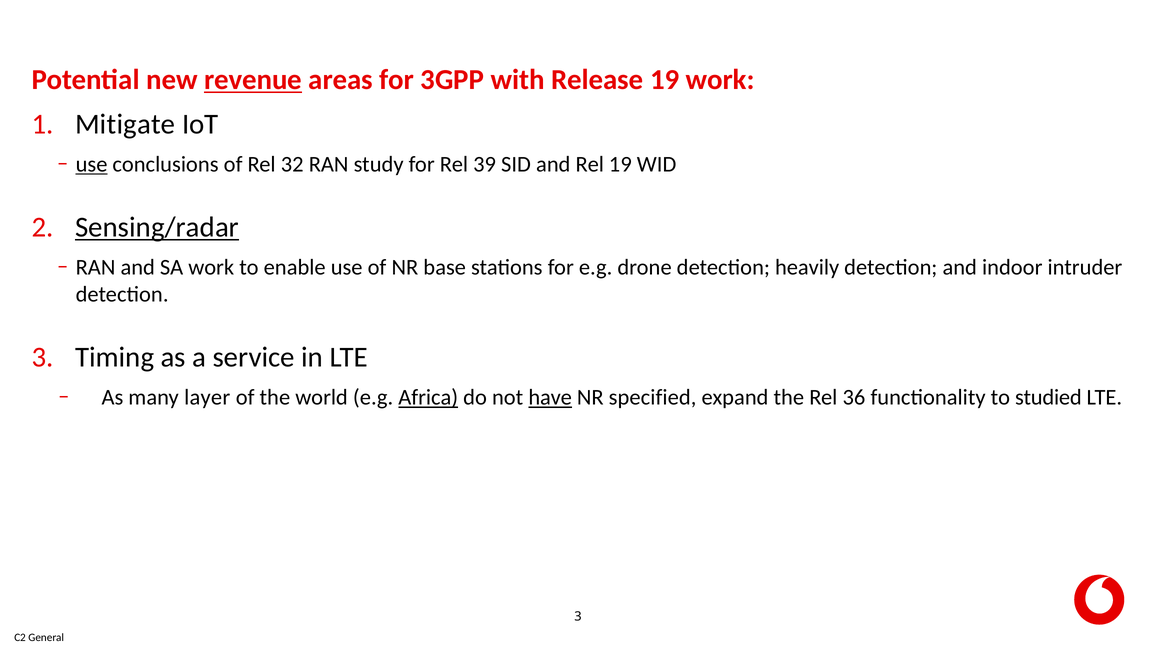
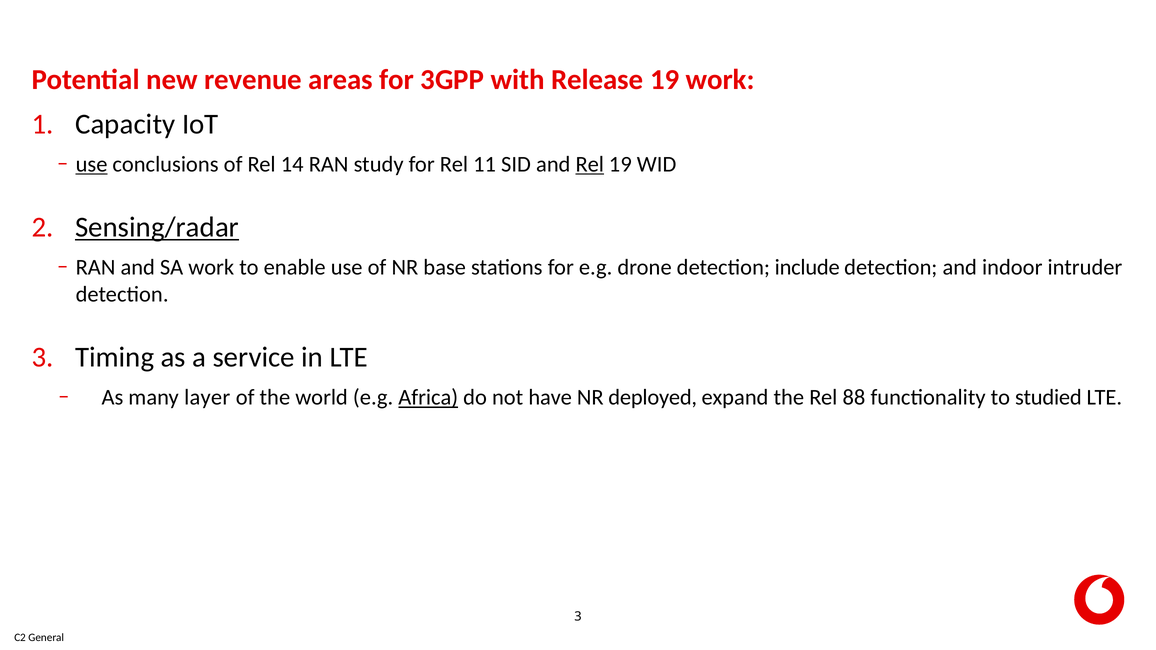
revenue underline: present -> none (253, 80)
Mitigate: Mitigate -> Capacity (125, 124)
32: 32 -> 14 (292, 164)
39: 39 -> 11 (485, 164)
Rel underline: none -> present (590, 164)
heavily: heavily -> include (807, 267)
have underline: present -> none (550, 398)
specified: specified -> deployed (653, 398)
36: 36 -> 88 (854, 398)
